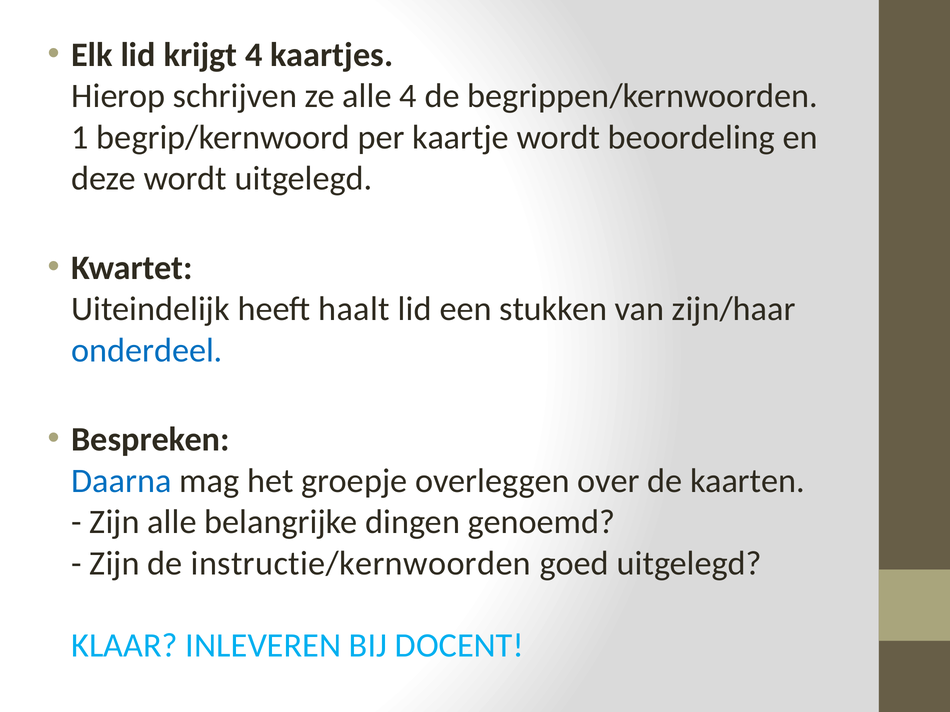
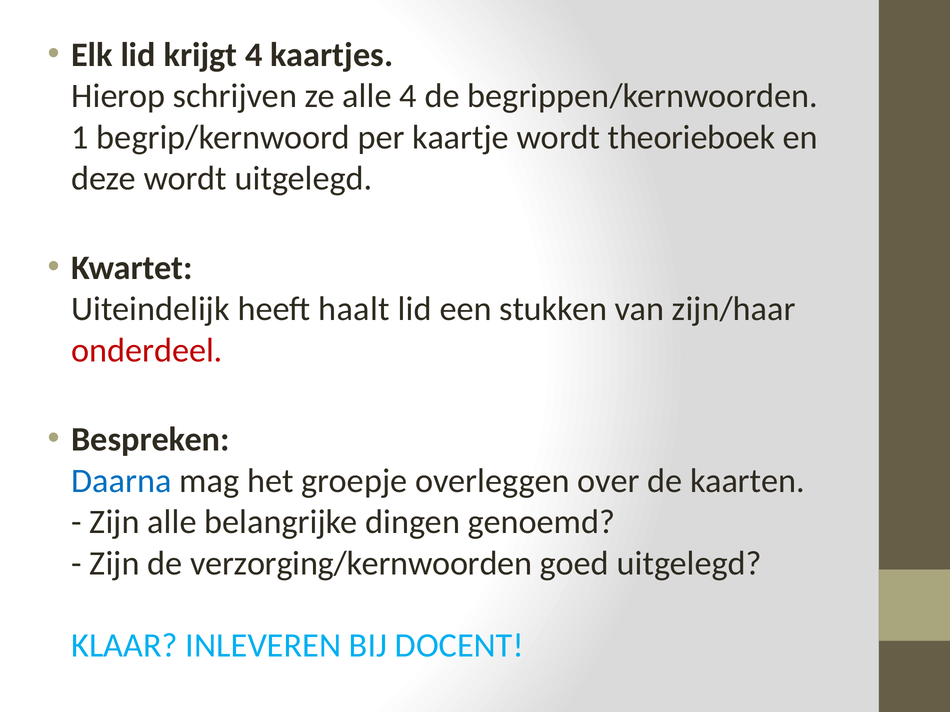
beoordeling: beoordeling -> theorieboek (692, 137)
onderdeel colour: blue -> red (147, 351)
instructie/kernwoorden: instructie/kernwoorden -> verzorging/kernwoorden (361, 564)
